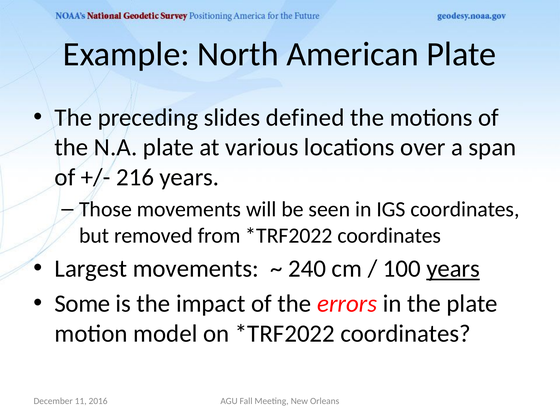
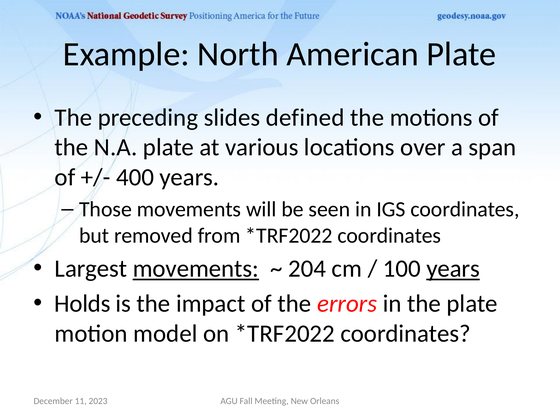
216: 216 -> 400 (135, 177)
movements underline: none -> present (196, 269)
240: 240 -> 204 (307, 269)
Some: Some -> Holds (82, 304)
2016: 2016 -> 2023 (98, 401)
